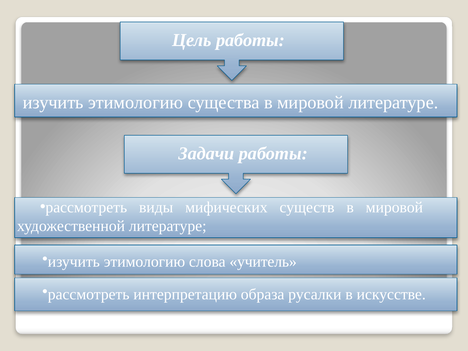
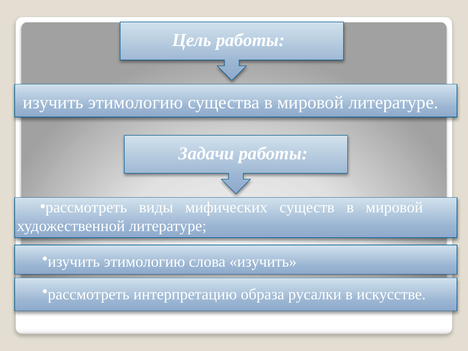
слова учитель: учитель -> изучить (263, 262)
